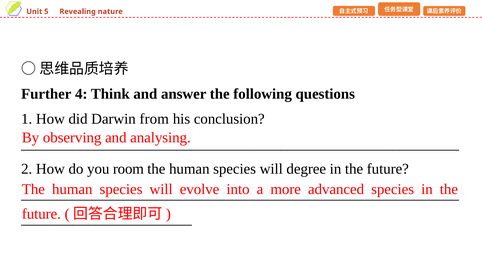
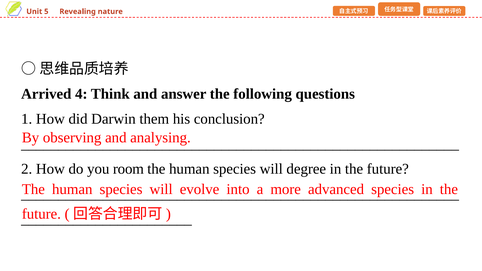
Further: Further -> Arrived (46, 94)
from: from -> them (154, 119)
